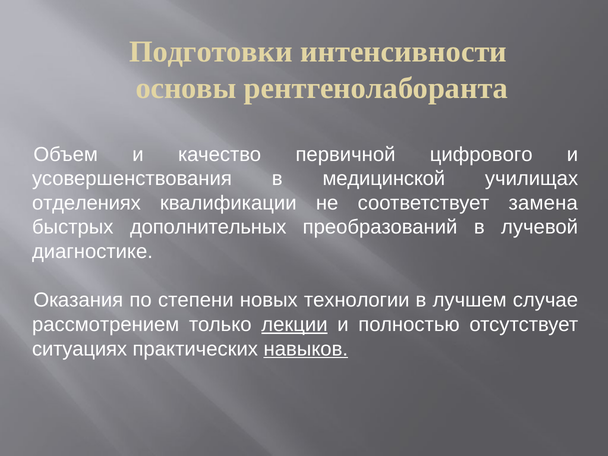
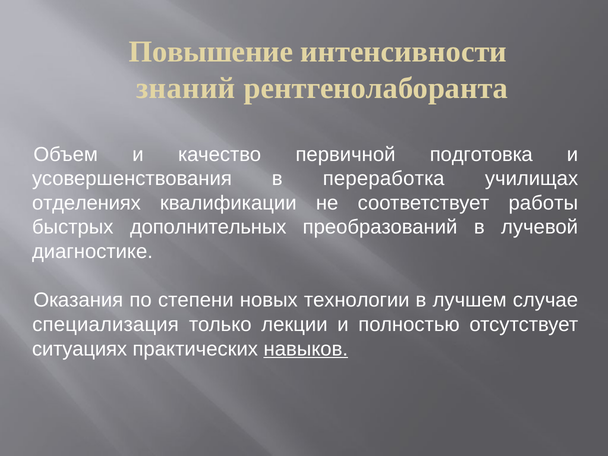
Подготовки: Подготовки -> Повышение (211, 52)
основы: основы -> знаний (186, 88)
цифрового: цифрового -> подготовка (481, 154)
медицинской: медицинской -> переработка (384, 179)
замена: замена -> работы (543, 203)
рассмотрением: рассмотрением -> специализация (106, 325)
лекции underline: present -> none (294, 325)
